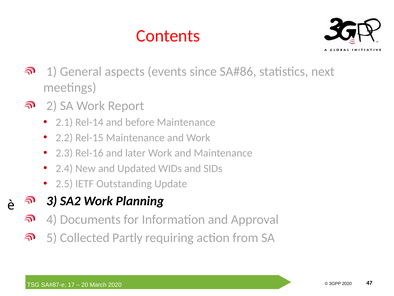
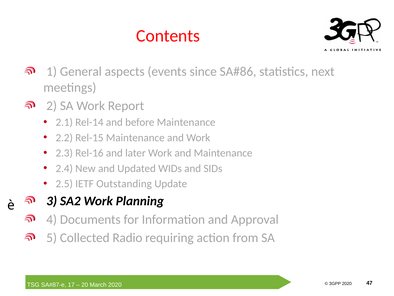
Partly: Partly -> Radio (127, 237)
